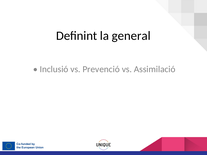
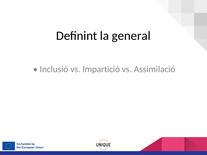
Prevenció: Prevenció -> Impartició (101, 69)
